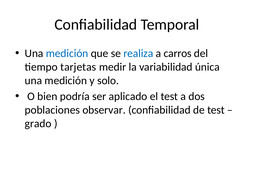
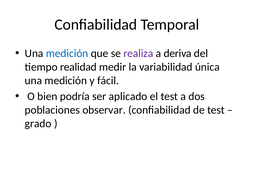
realiza colour: blue -> purple (138, 53)
carros: carros -> deriva (178, 53)
tarjetas: tarjetas -> realidad (78, 67)
solo: solo -> fácil (108, 80)
